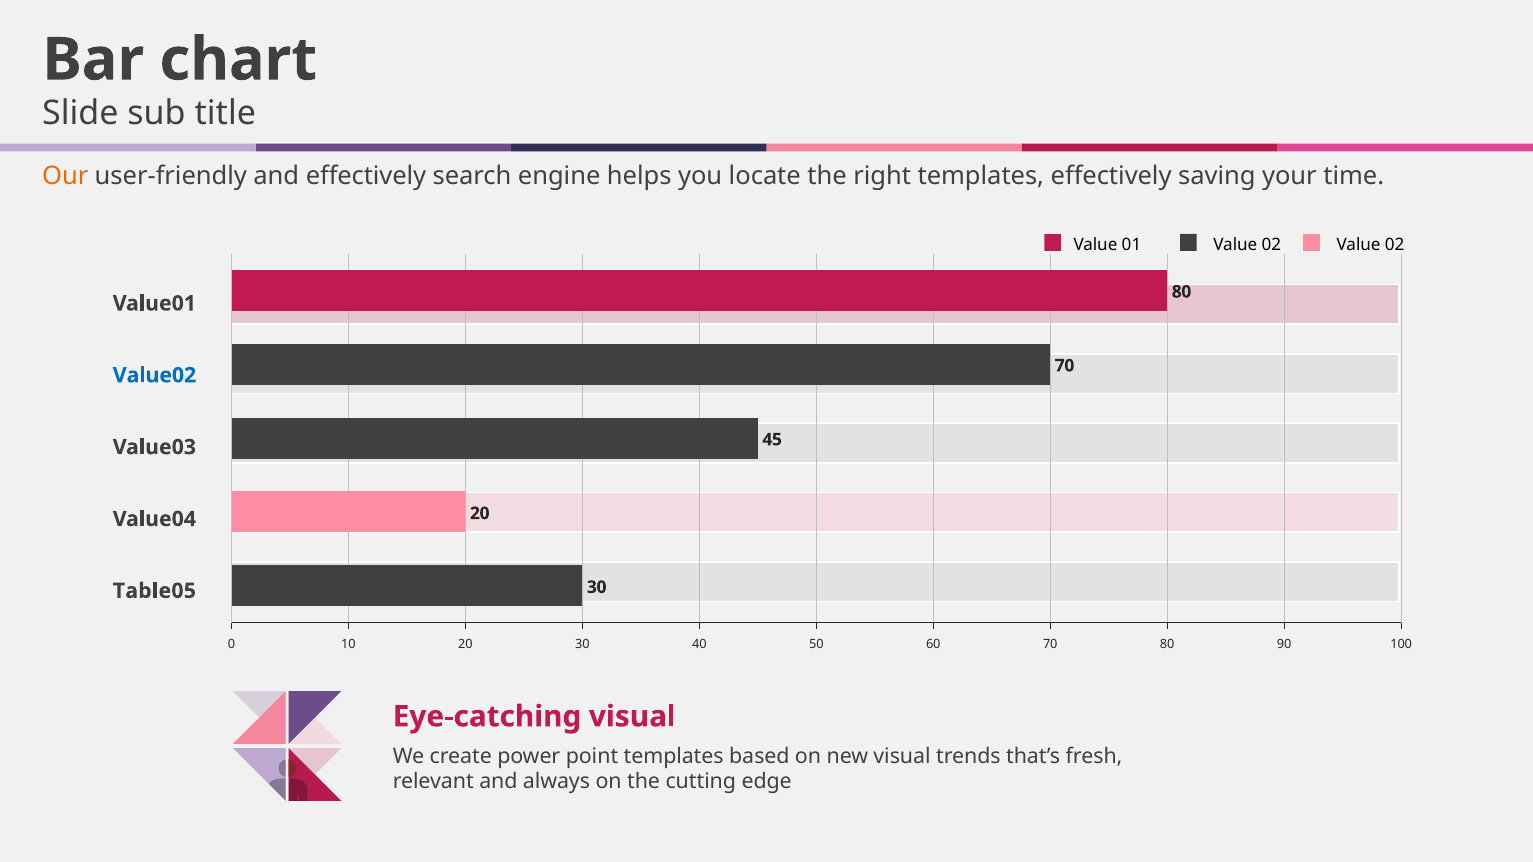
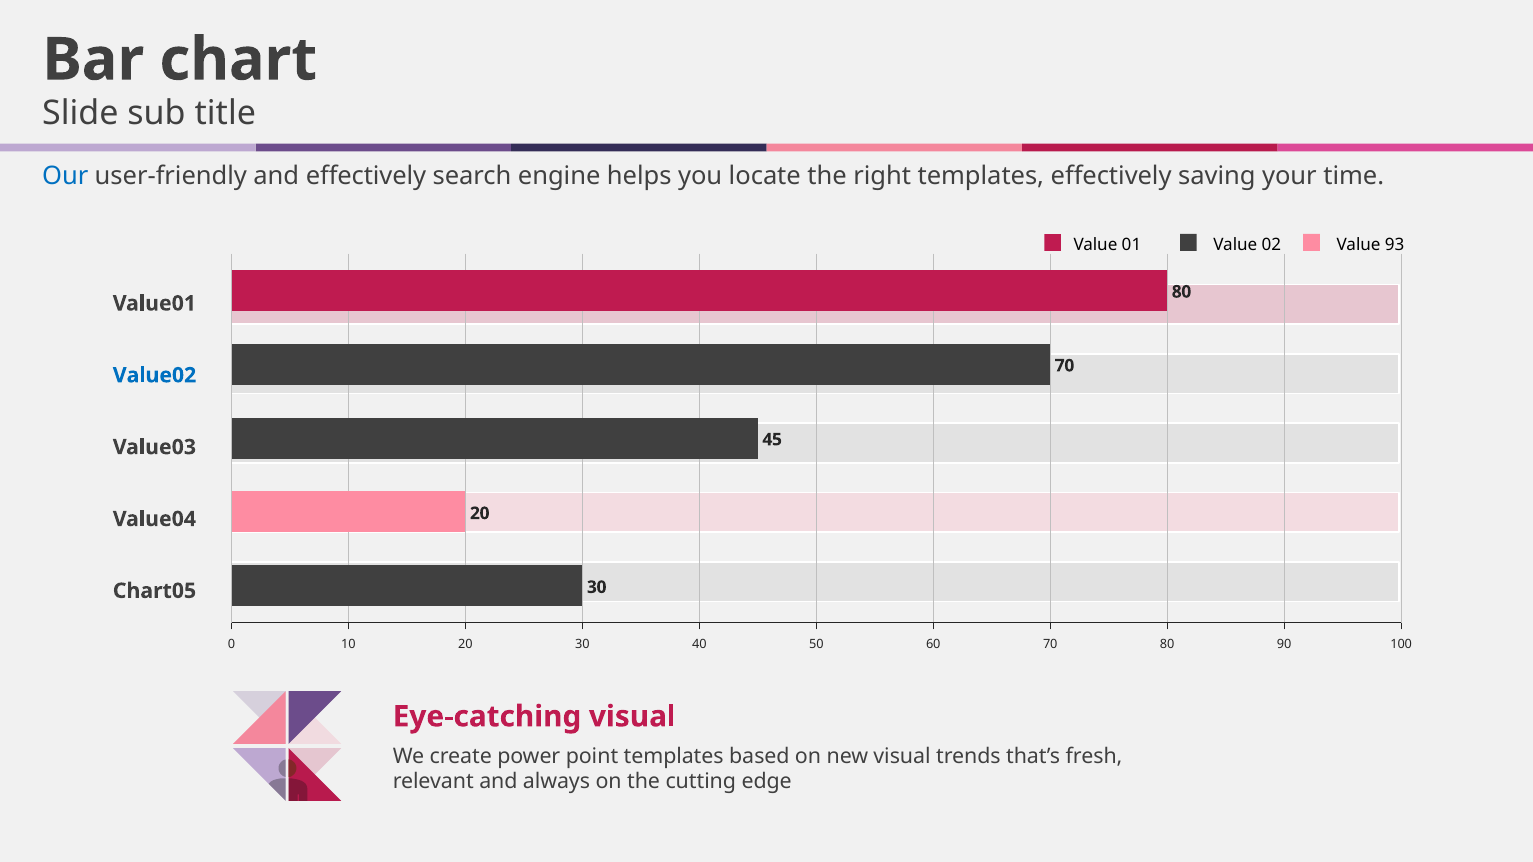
Our colour: orange -> blue (65, 176)
02 Value 02: 02 -> 93 (1395, 245)
Table05: Table05 -> Chart05 (154, 591)
